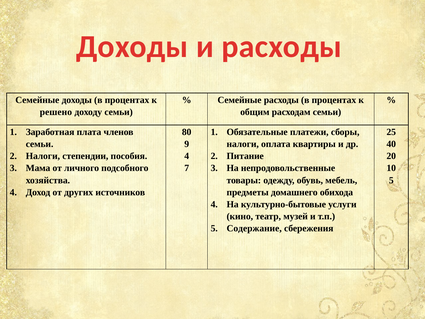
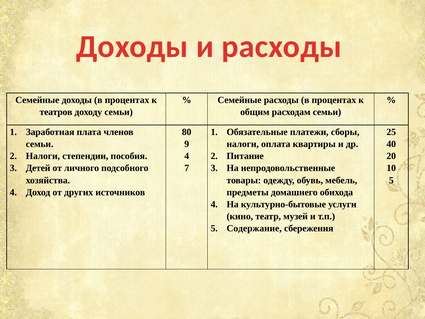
решено: решено -> театров (56, 112)
Мама: Мама -> Детей (38, 168)
